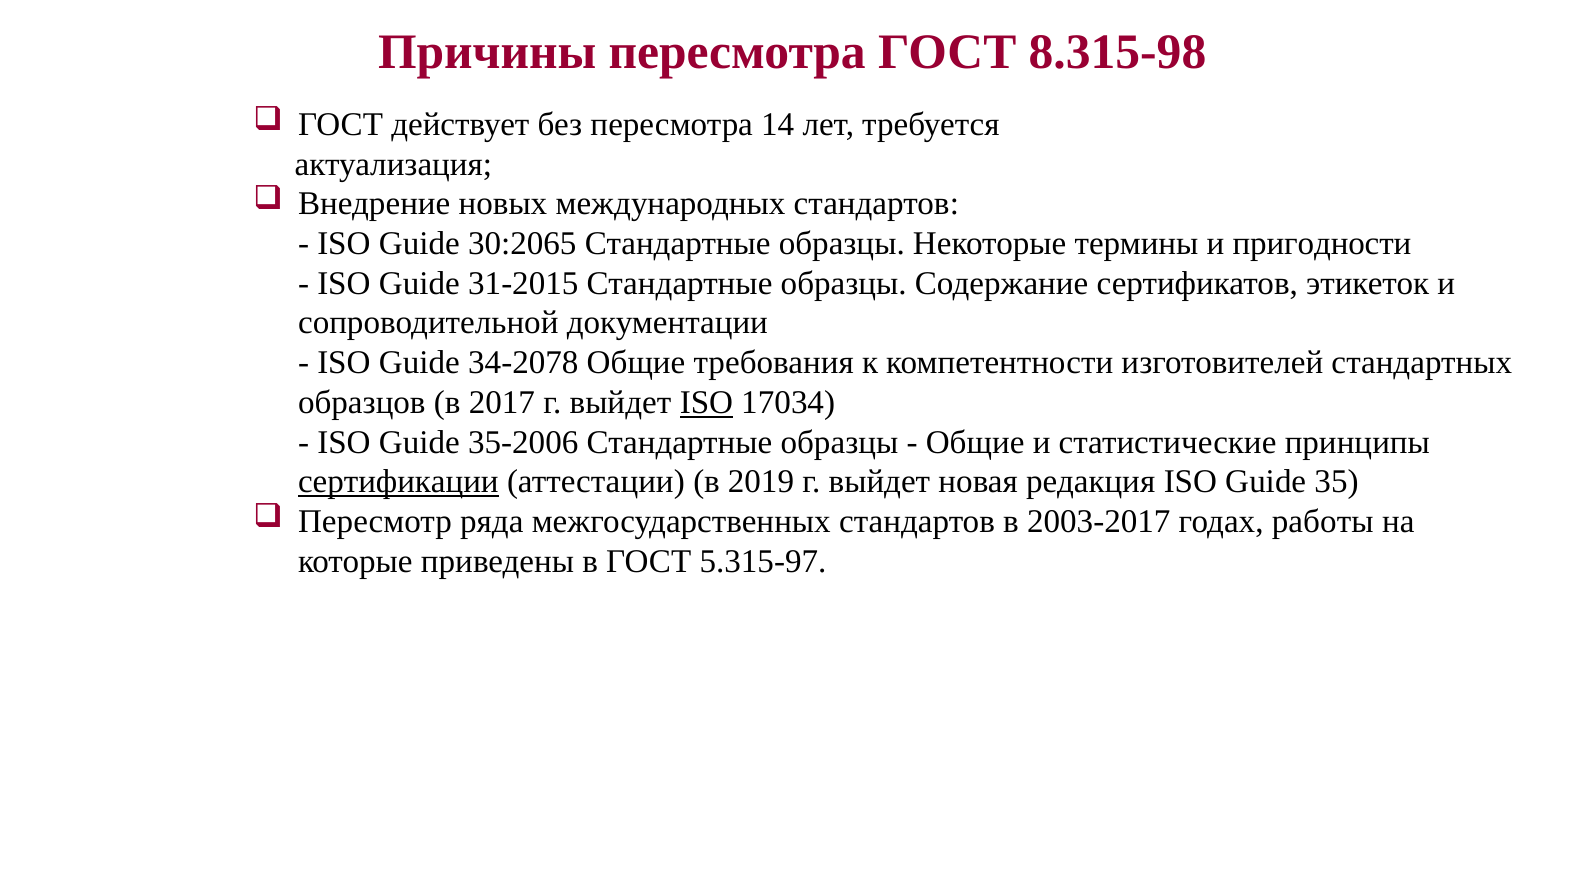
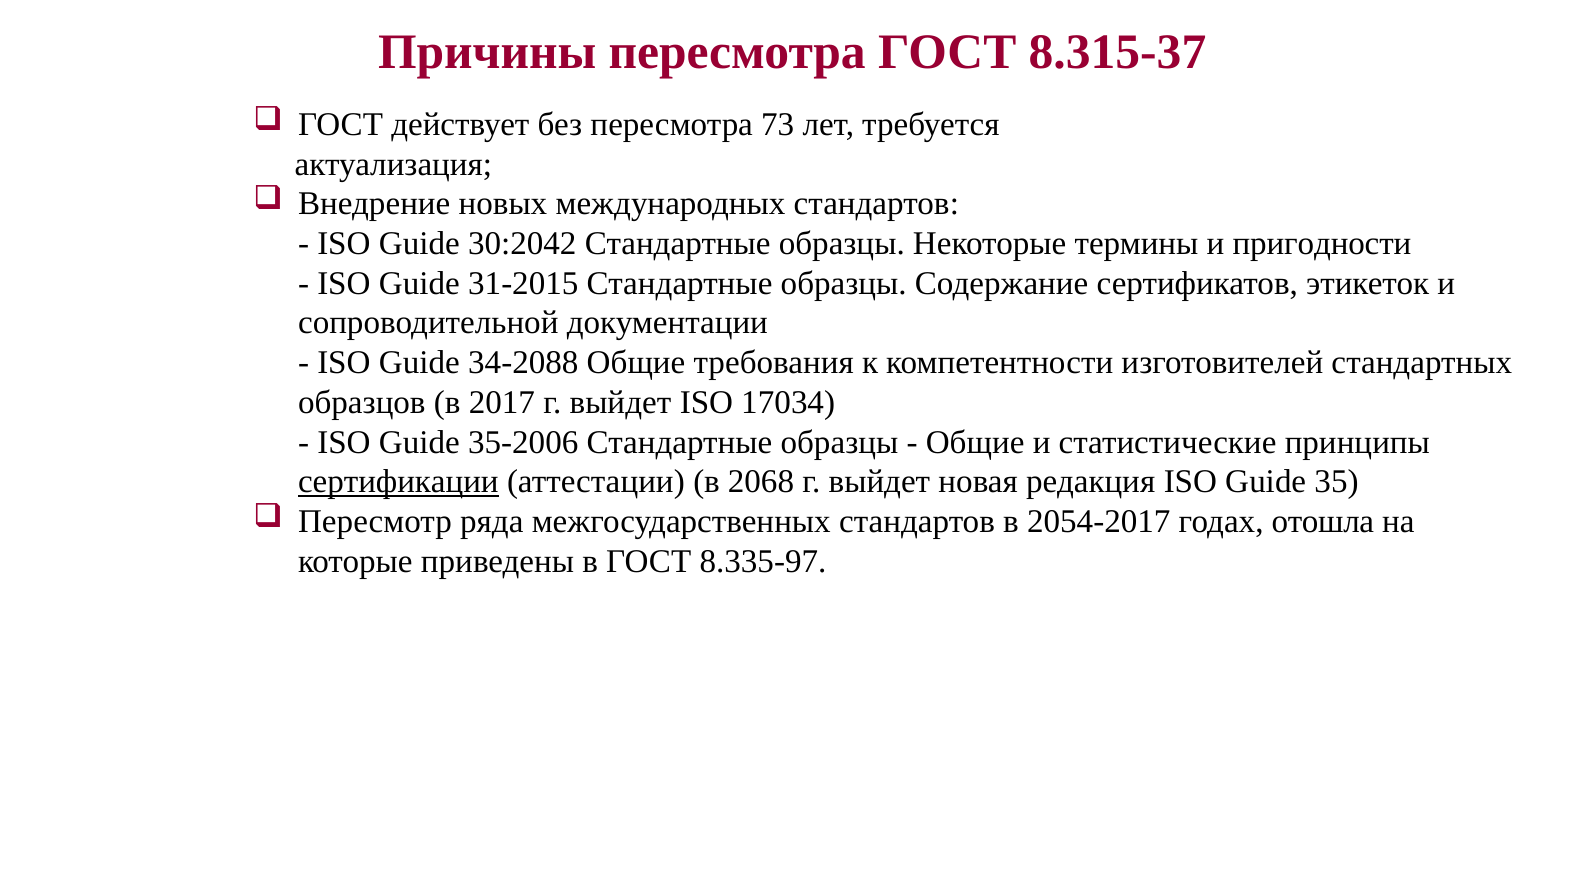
8.315-98: 8.315-98 -> 8.315-37 (1118, 53)
14: 14 -> 73 (778, 125)
30:2065: 30:2065 -> 30:2042 (522, 244)
34-2078: 34-2078 -> 34-2088 (523, 363)
ISO underline: present -> none (706, 402)
2019: 2019 -> 2068 (761, 482)
2003-2017: 2003-2017 -> 2054-2017 (1099, 521)
работы: работы -> отошла (1323, 521)
5.315-97: 5.315-97 -> 8.335-97 (763, 561)
